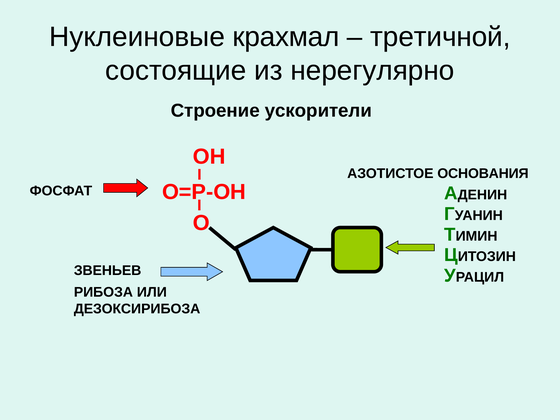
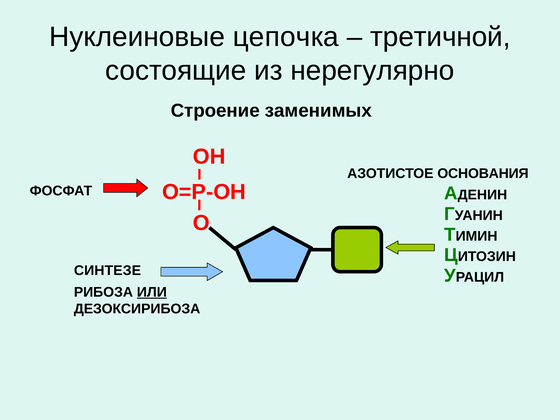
крахмал: крахмал -> цепочка (286, 37)
ускорители: ускорители -> заменимых (318, 111)
ЗВЕНЬЕВ: ЗВЕНЬЕВ -> СИНТЕЗЕ (107, 271)
ИЛИ underline: none -> present (152, 292)
